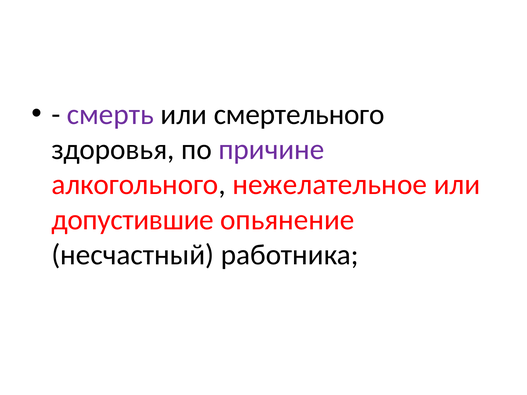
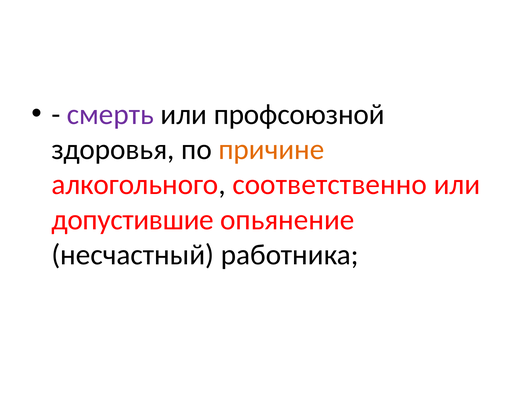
смертельного: смертельного -> профсоюзной (299, 114)
причине colour: purple -> orange (271, 150)
нежелательное: нежелательное -> соответственно (330, 185)
